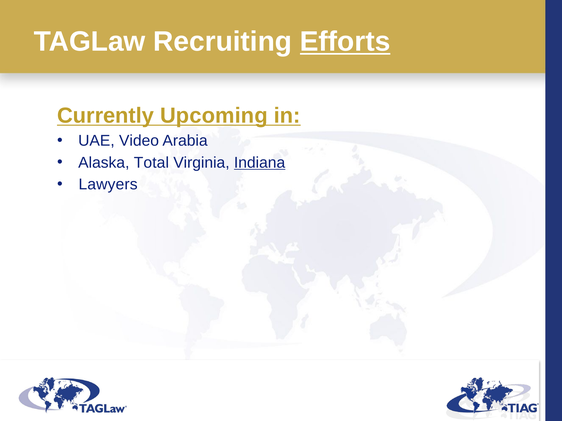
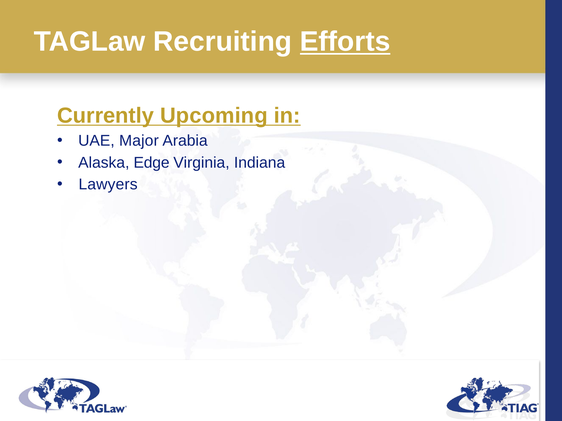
Video: Video -> Major (139, 141)
Total: Total -> Edge (152, 163)
Indiana underline: present -> none (260, 163)
